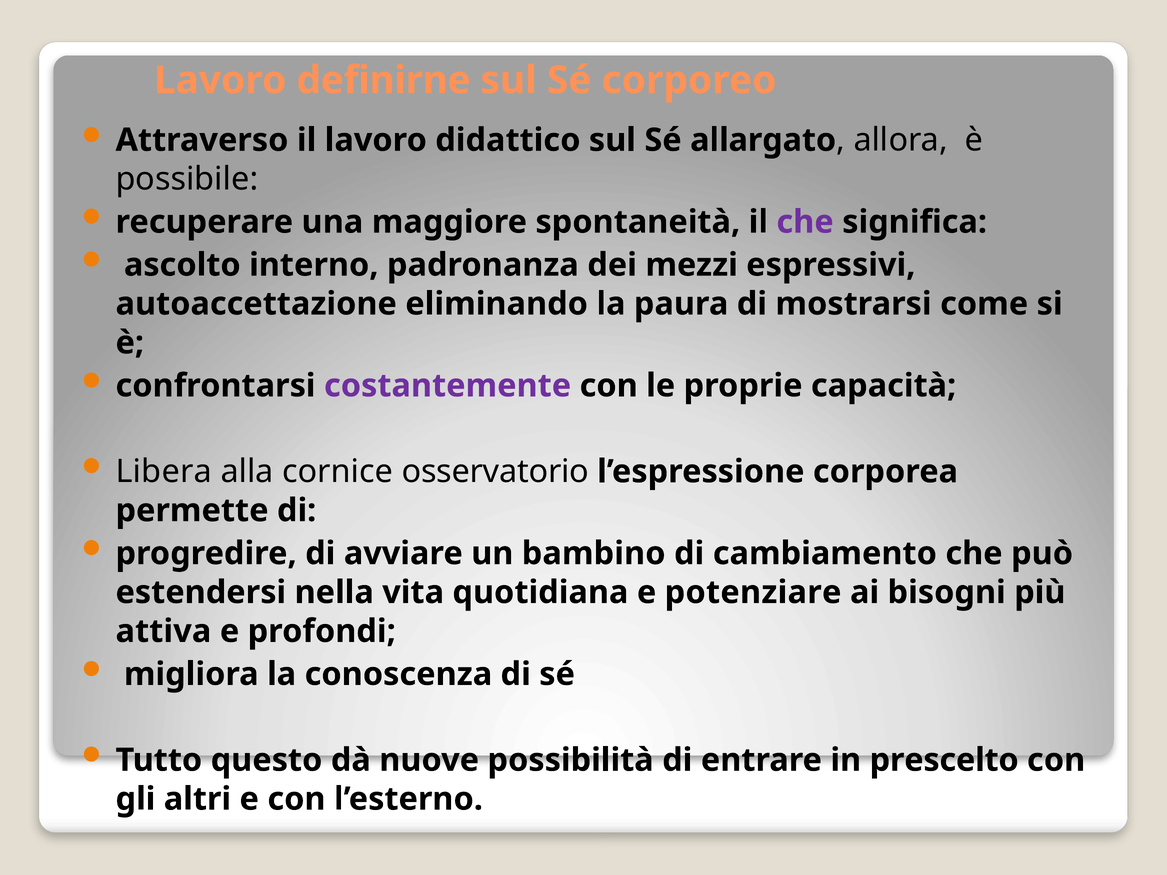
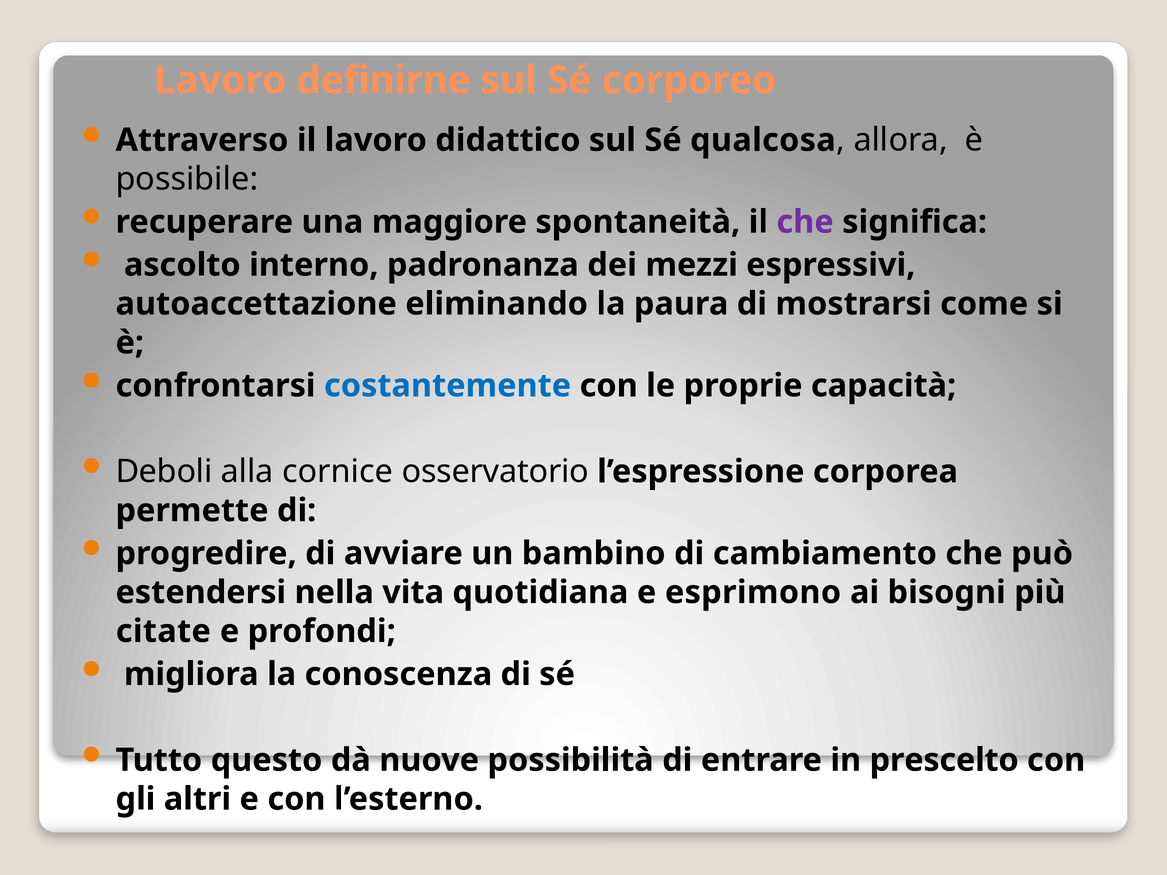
allargato: allargato -> qualcosa (763, 140)
costantemente colour: purple -> blue (448, 386)
Libera: Libera -> Deboli (164, 472)
potenziare: potenziare -> esprimono (753, 593)
attiva: attiva -> citate (163, 631)
